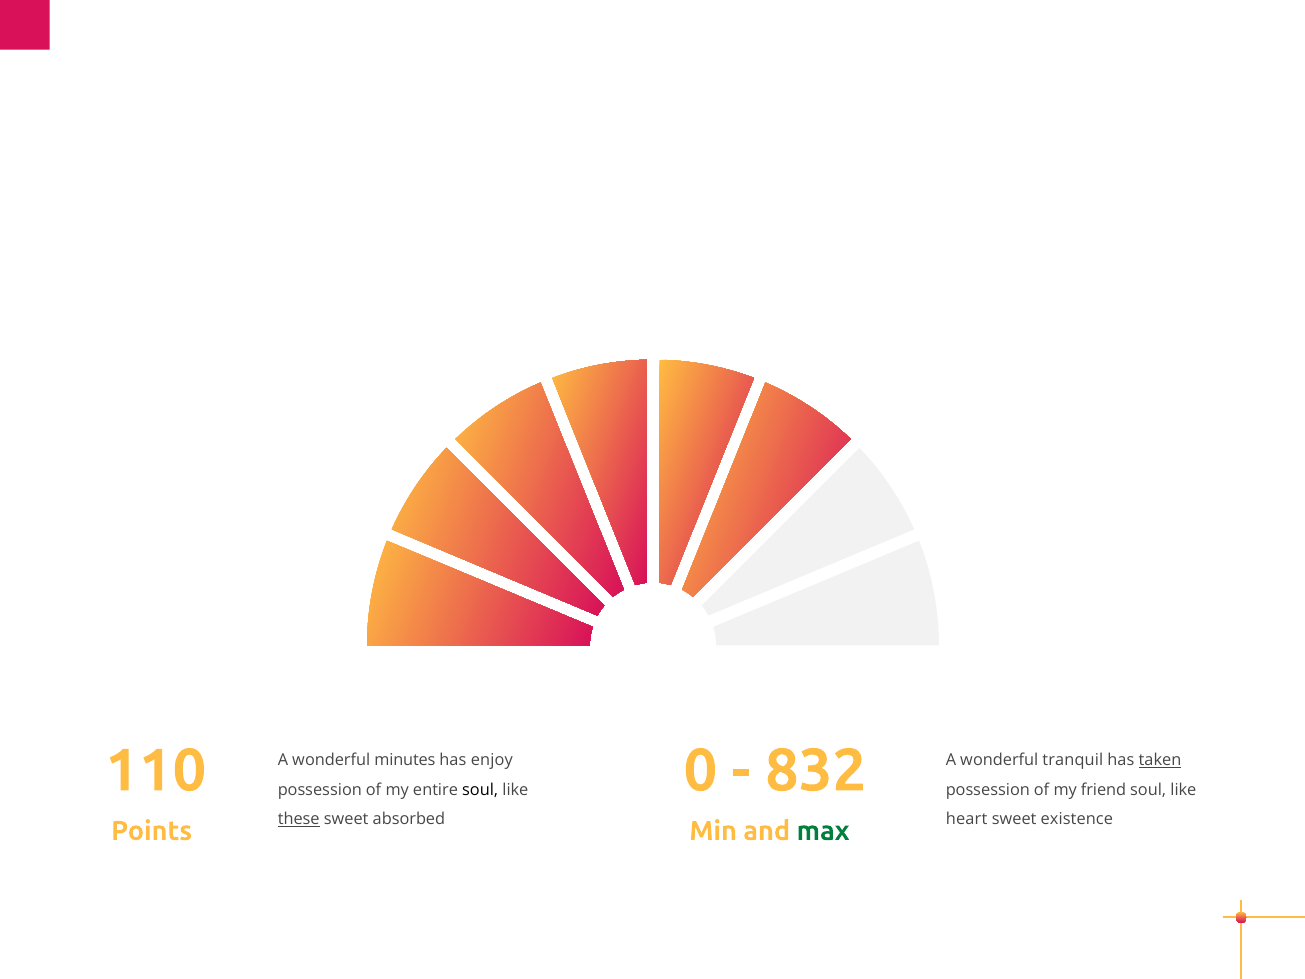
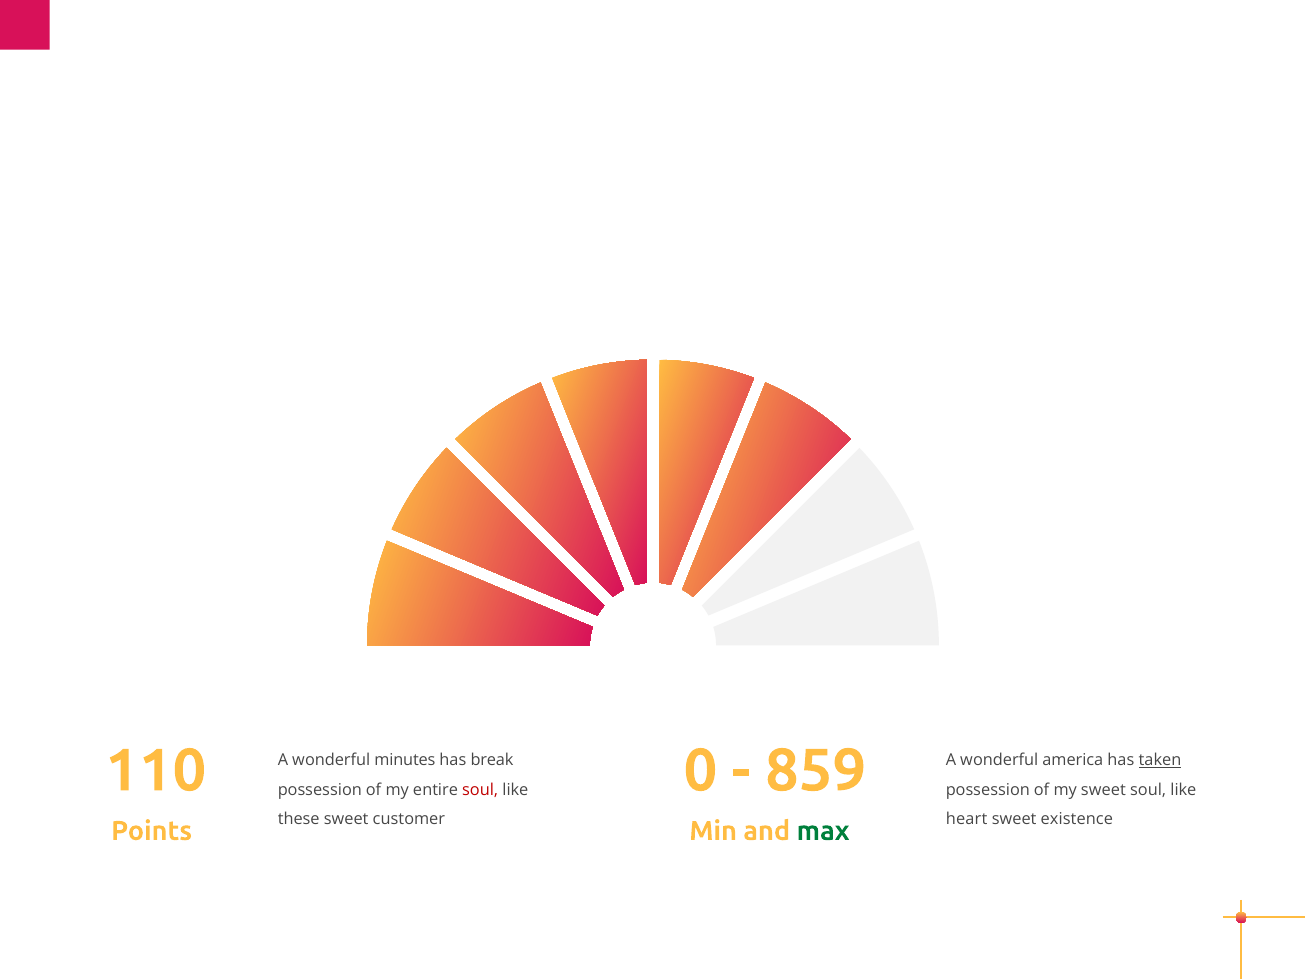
832: 832 -> 859 (816, 770)
tranquil: tranquil -> america (1073, 760)
enjoy: enjoy -> break (492, 760)
soul colour: black -> red (480, 790)
my friend: friend -> sweet (1103, 790)
these underline: present -> none (299, 819)
absorbed: absorbed -> customer (409, 819)
